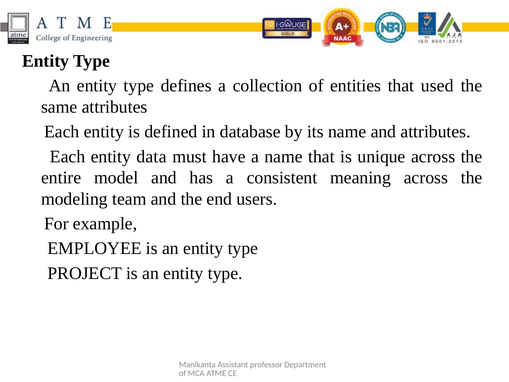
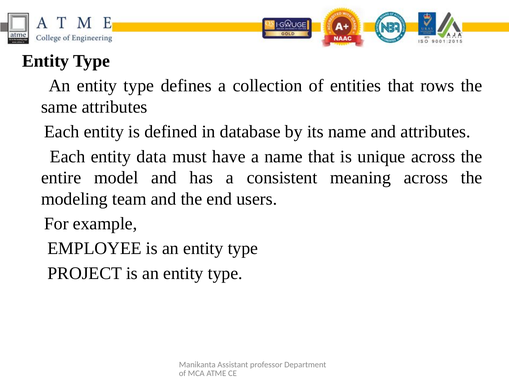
used: used -> rows (438, 86)
